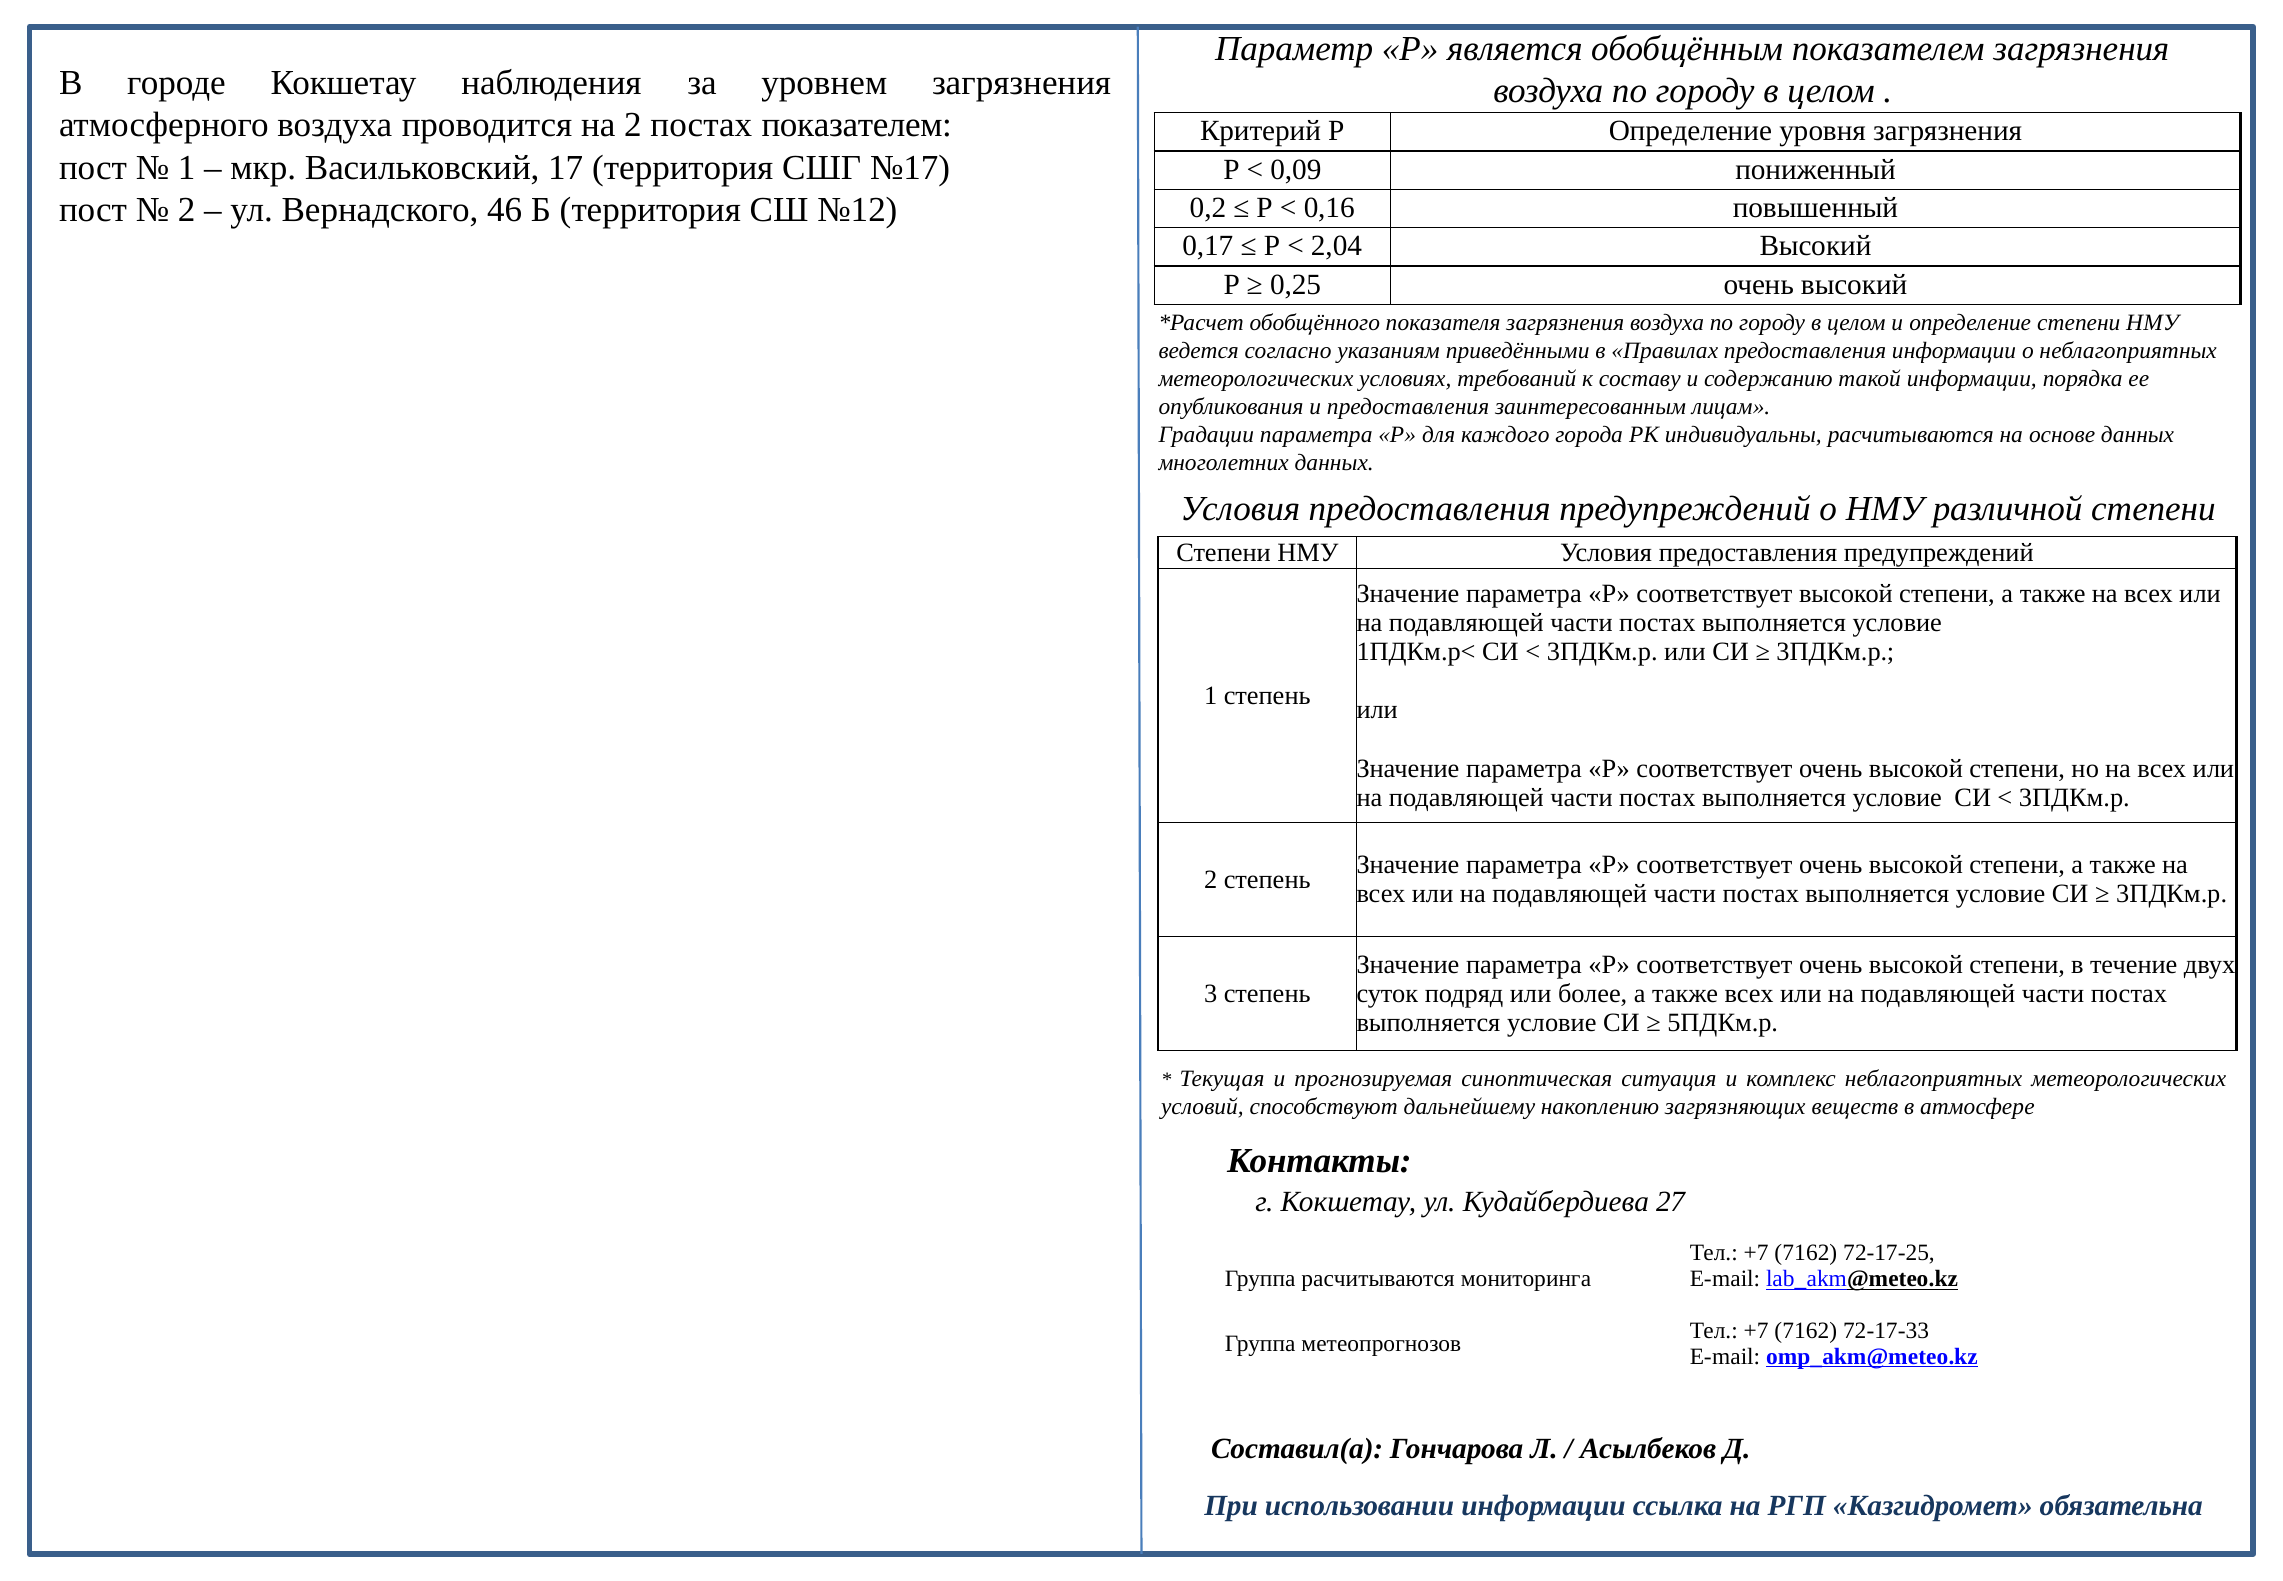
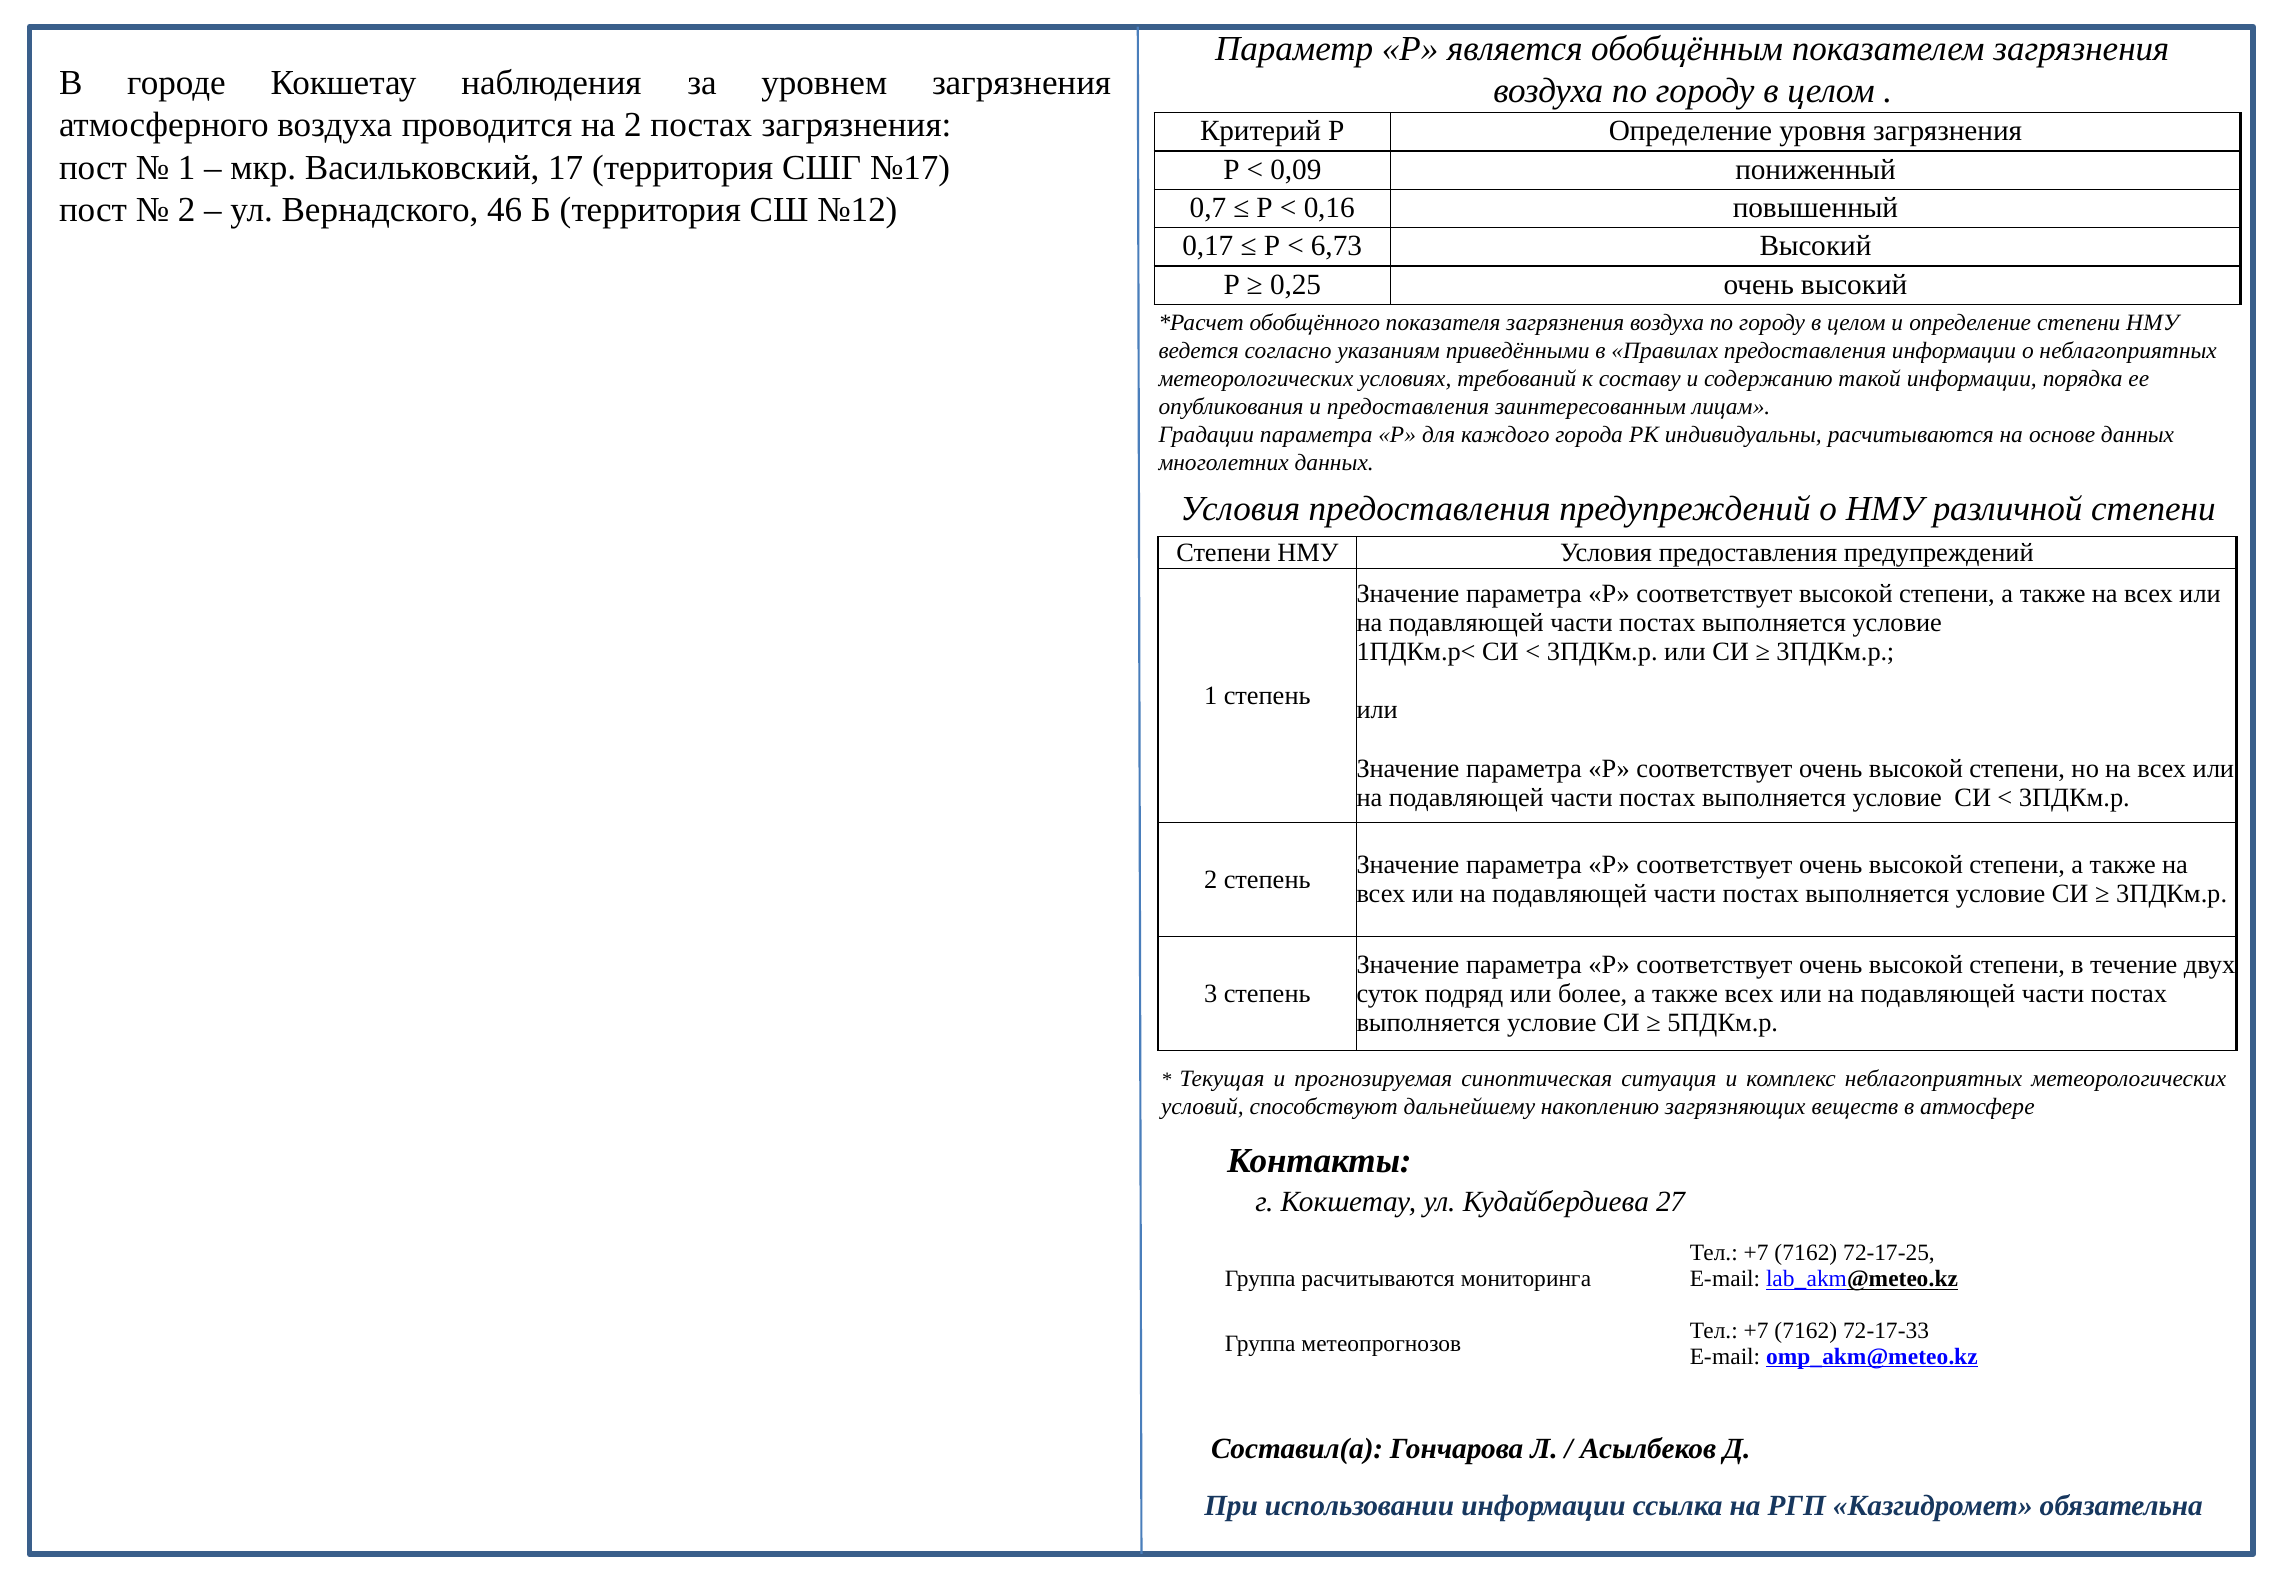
постах показателем: показателем -> загрязнения (857, 125)
0,2: 0,2 -> 0,7 (1208, 208)
2,04: 2,04 -> 6,73 (1336, 246)
